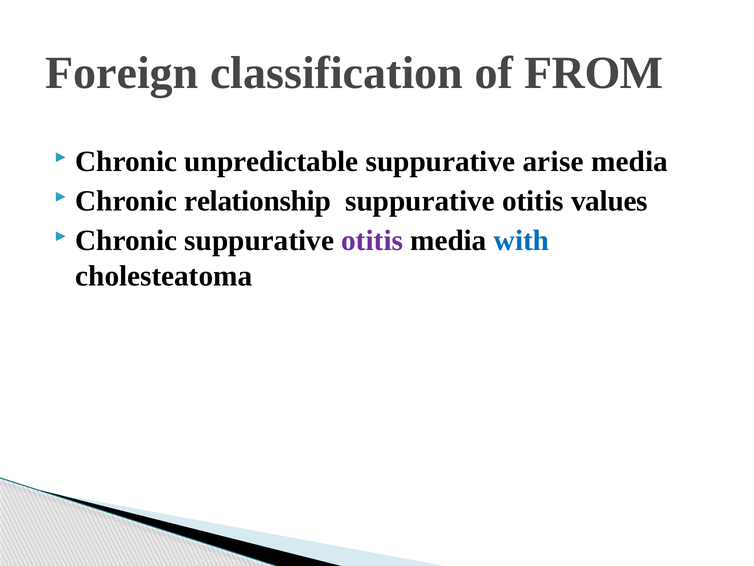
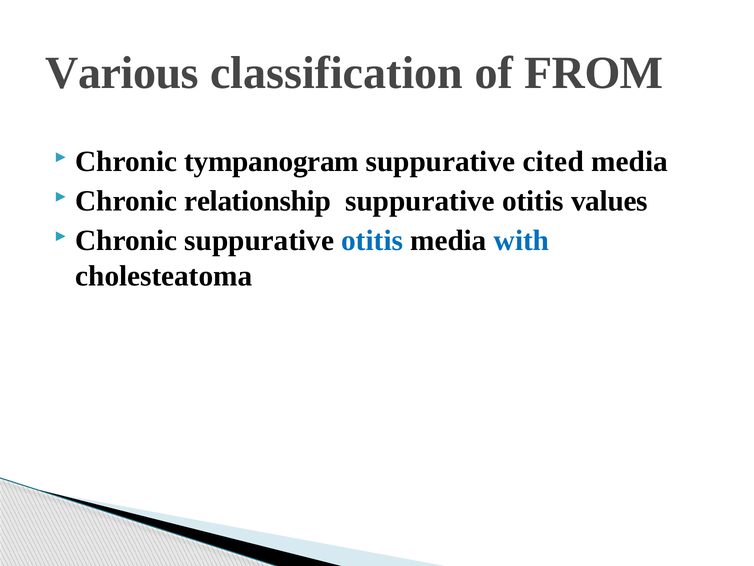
Foreign: Foreign -> Various (122, 73)
unpredictable: unpredictable -> tympanogram (272, 162)
arise: arise -> cited (553, 162)
otitis colour: purple -> blue (372, 240)
